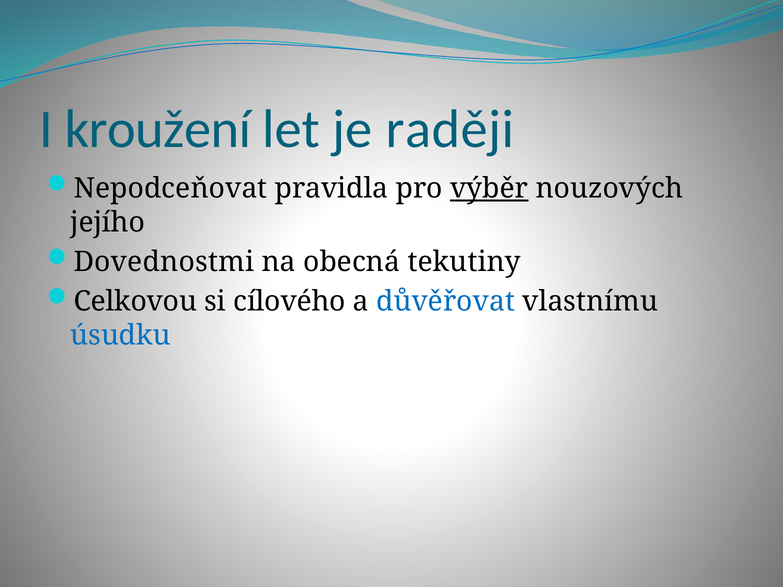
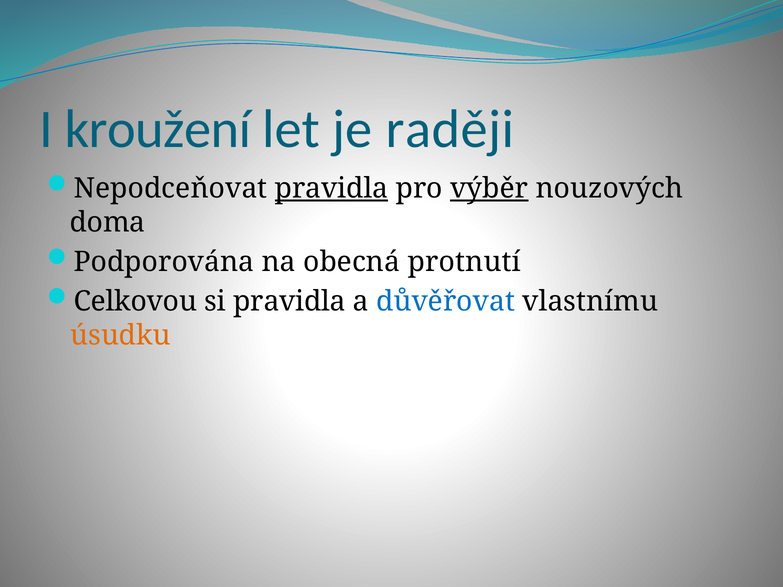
pravidla underline: none -> present (332, 189)
jejího: jejího -> doma (108, 222)
Dovednostmi: Dovednostmi -> Podporována (164, 262)
tekutiny: tekutiny -> protnutí (464, 262)
si cílového: cílového -> pravidla (290, 302)
úsudku colour: blue -> orange (121, 335)
